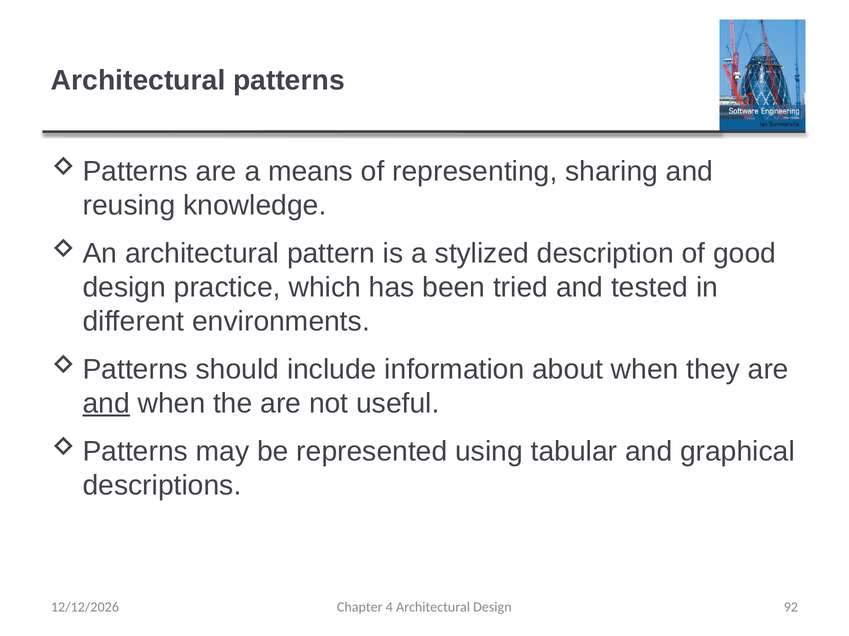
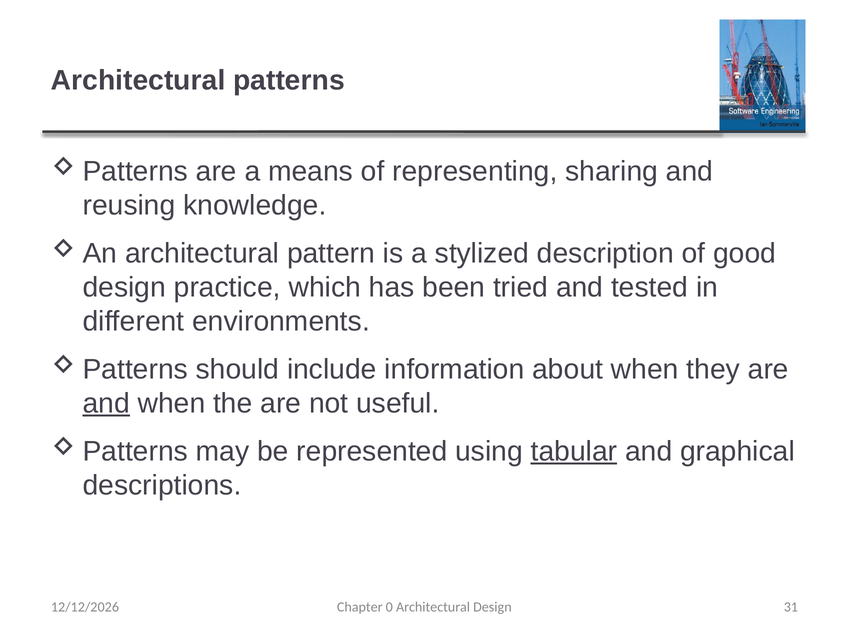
tabular underline: none -> present (574, 452)
4: 4 -> 0 (389, 608)
92: 92 -> 31 (791, 608)
